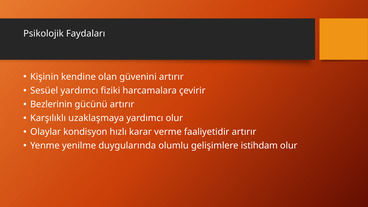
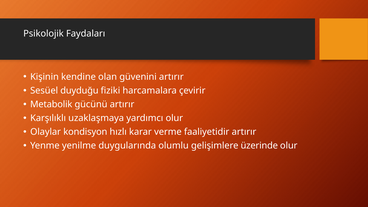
Sesüel yardımcı: yardımcı -> duyduğu (79, 91)
Bezlerinin: Bezlerinin -> Metabolik (51, 104)
istihdam: istihdam -> üzerinde (259, 146)
